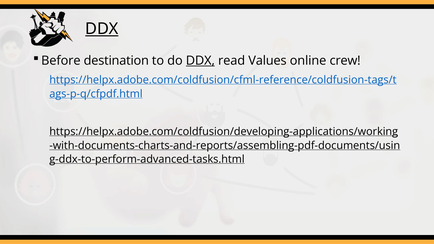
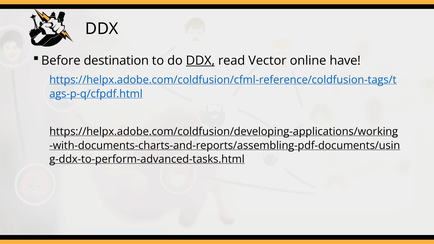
DDX underline: present -> none (102, 29)
Values: Values -> Vector (267, 61)
crew: crew -> have (345, 61)
